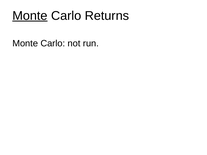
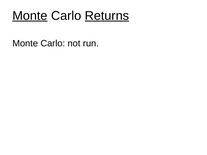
Returns underline: none -> present (107, 16)
